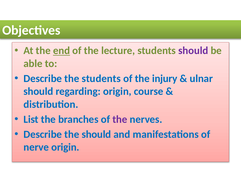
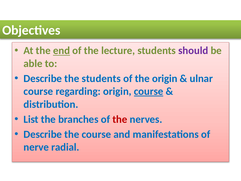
the injury: injury -> origin (165, 78)
should: should -> course (38, 91)
course underline: none -> present (149, 91)
the colour: purple -> red (120, 119)
the should: should -> course (96, 134)
nerve origin: origin -> radial (65, 147)
